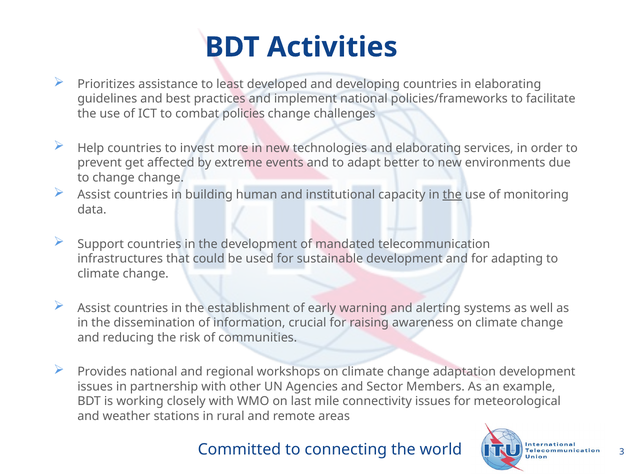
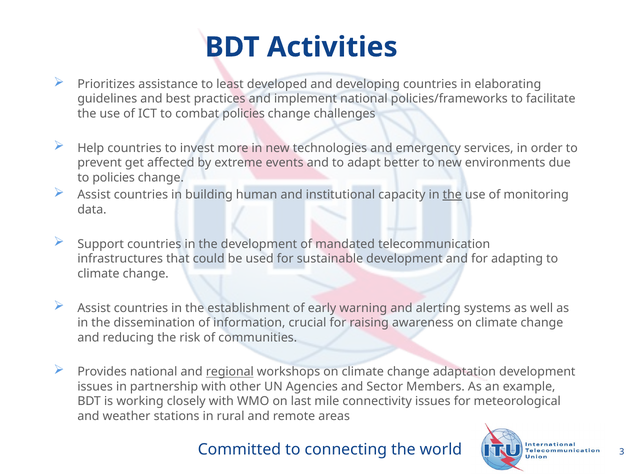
and elaborating: elaborating -> emergency (428, 148)
to change: change -> policies (114, 178)
regional underline: none -> present (230, 372)
